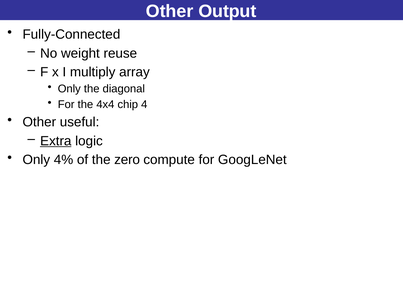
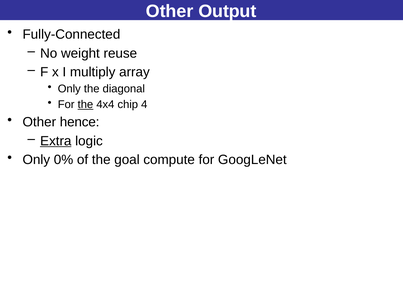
the underline: none -> present (85, 105)
useful: useful -> hence (80, 122)
4%: 4% -> 0% (64, 160)
zero: zero -> goal (127, 160)
